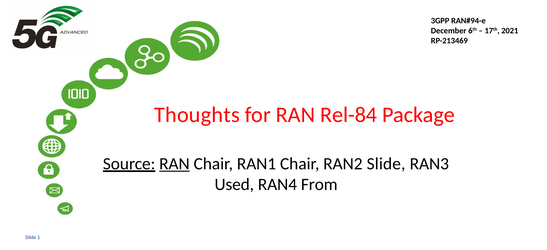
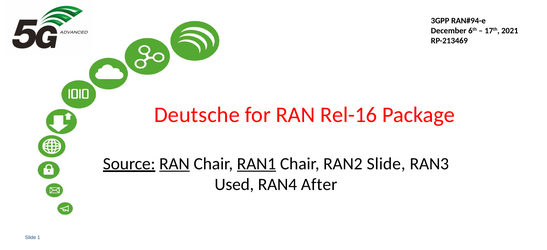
Thoughts: Thoughts -> Deutsche (197, 115)
Rel-84: Rel-84 -> Rel-16 (349, 115)
RAN1 underline: none -> present (257, 164)
From: From -> After (319, 185)
